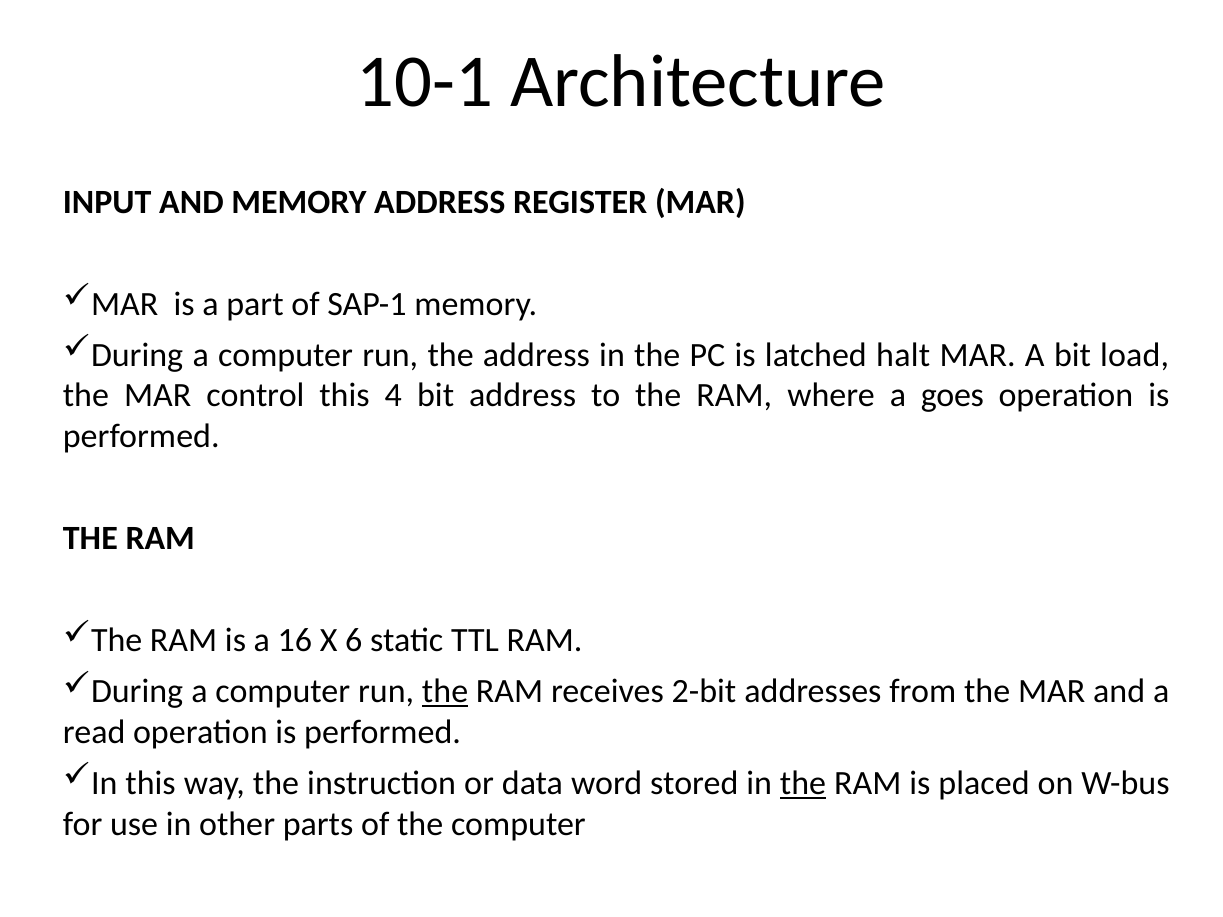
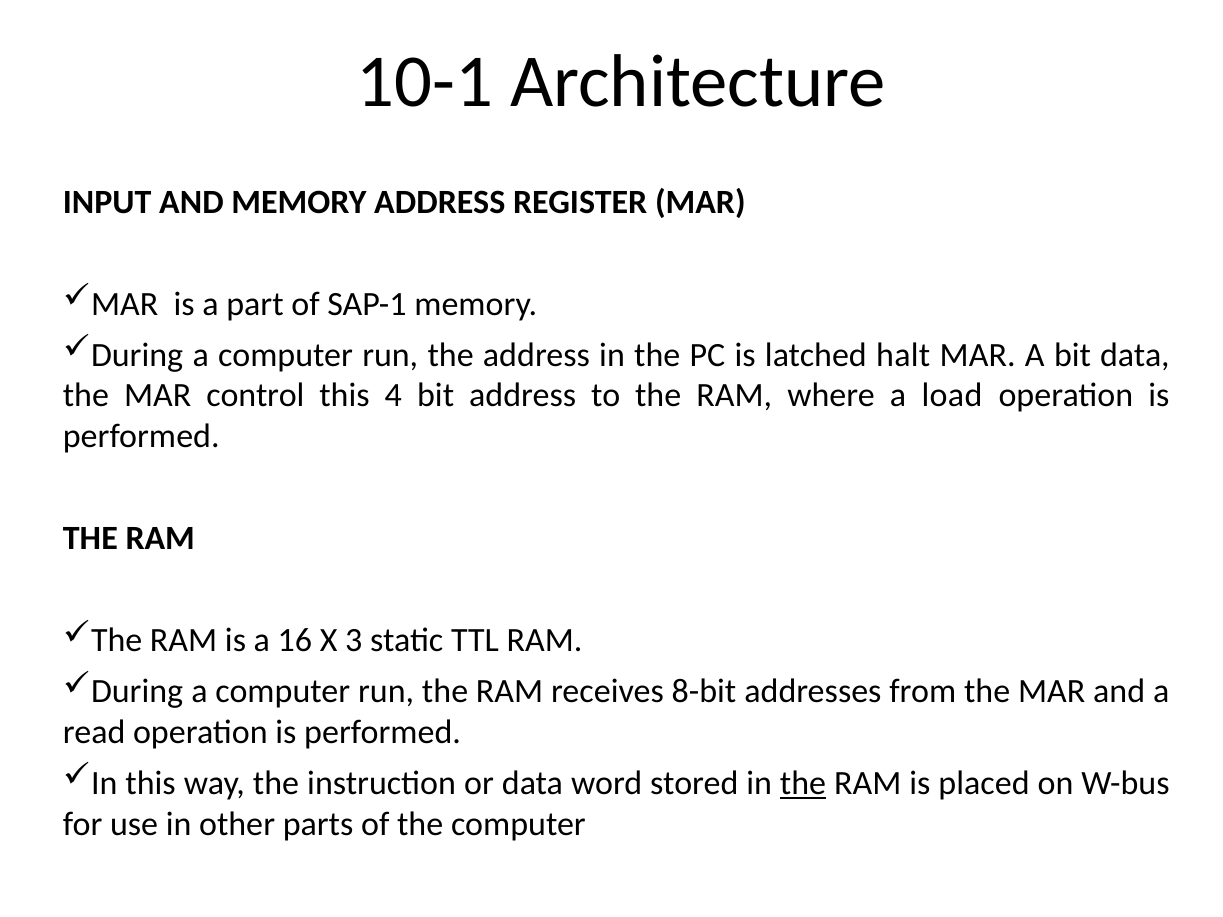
bit load: load -> data (1135, 355)
goes: goes -> load (952, 396)
6: 6 -> 3 (354, 641)
the underline: present -> none (445, 692)
2-bit: 2-bit -> 8-bit (704, 692)
